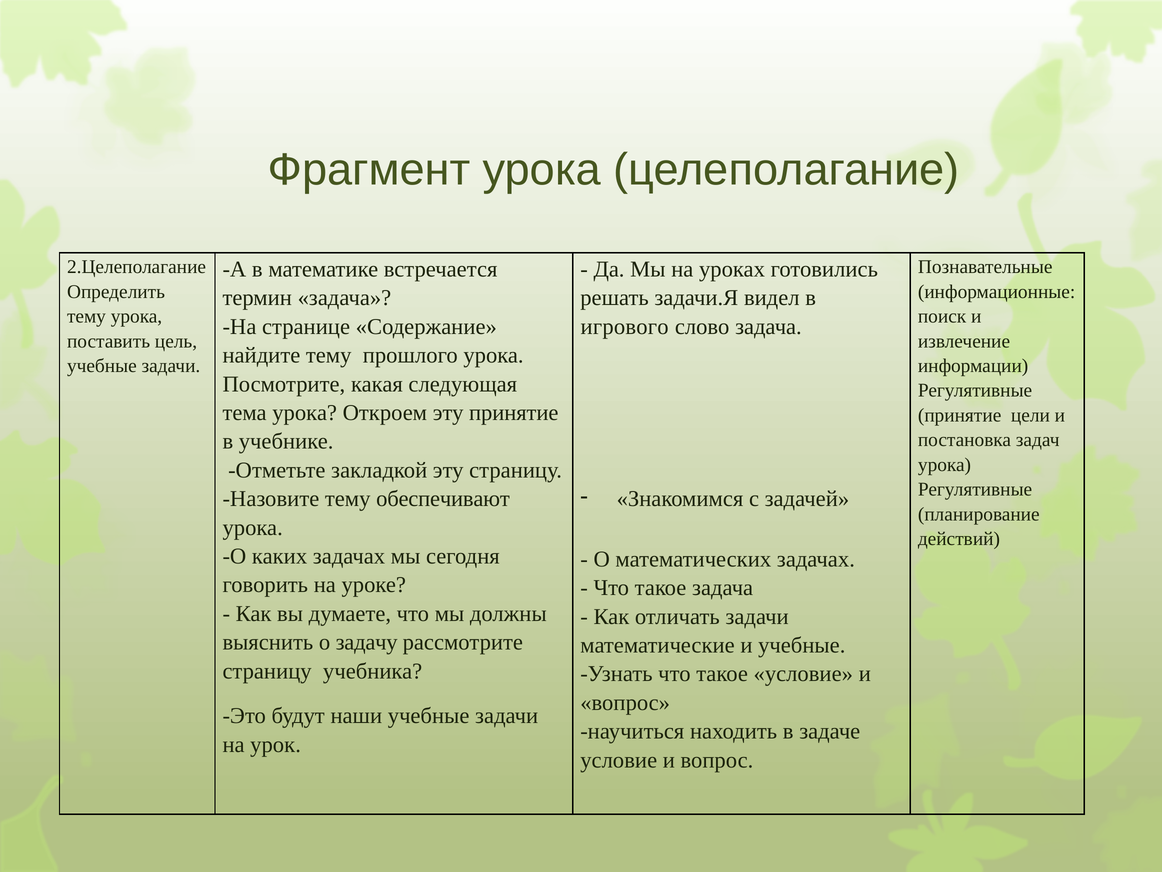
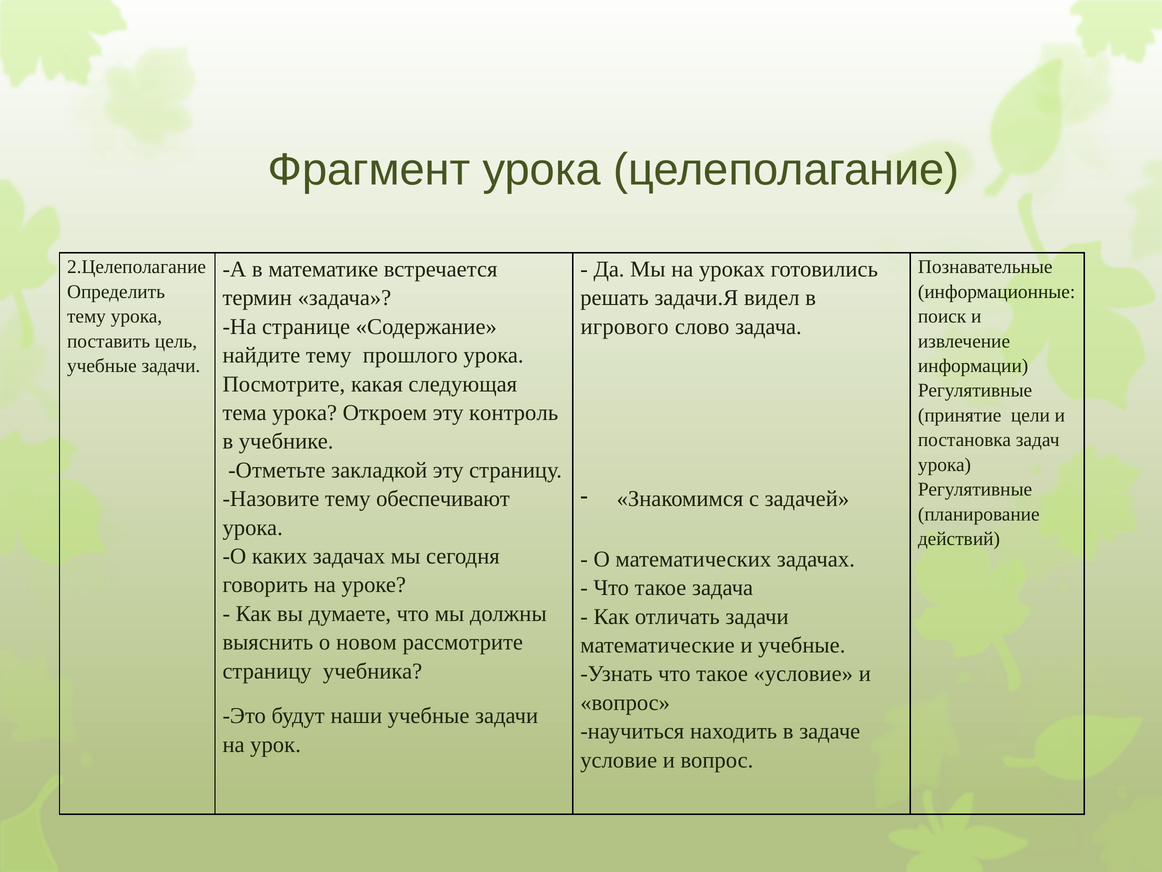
эту принятие: принятие -> контроль (514, 413)
задачу: задачу -> новом (366, 642)
